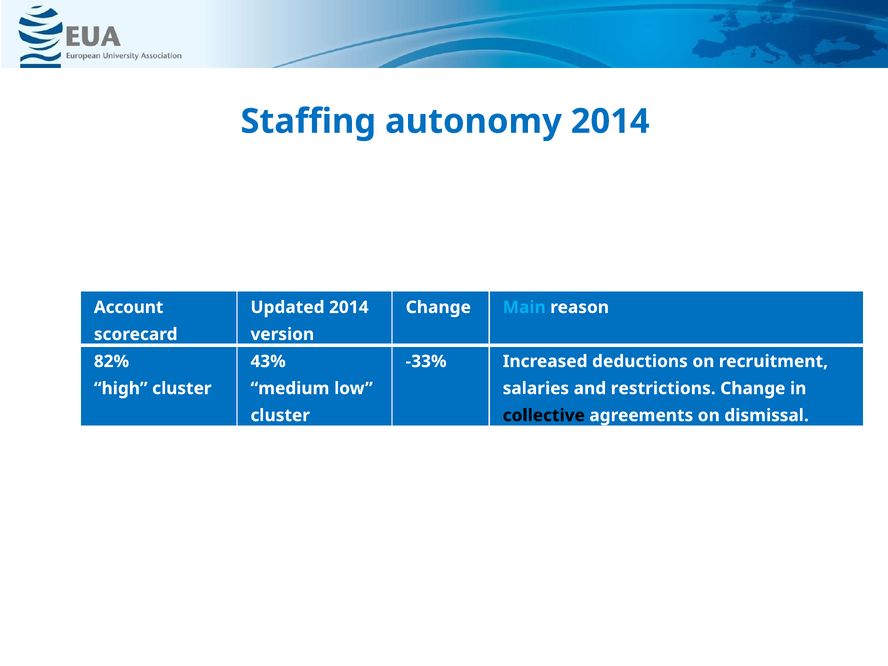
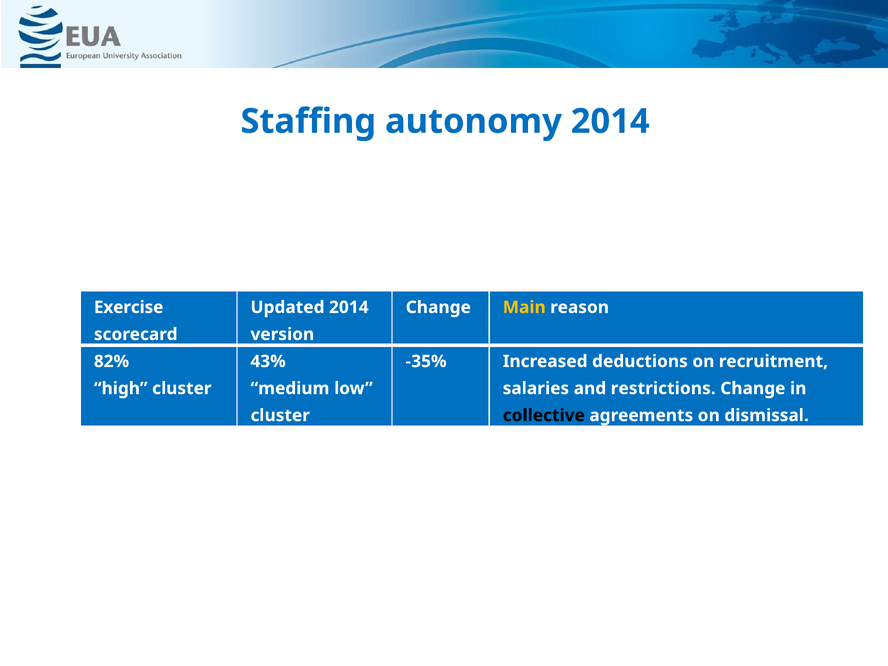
Account: Account -> Exercise (129, 307)
Main colour: light blue -> yellow (524, 307)
-33%: -33% -> -35% (426, 361)
